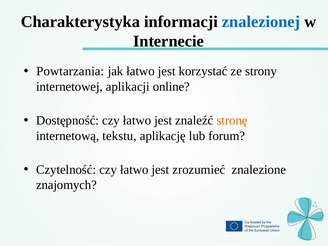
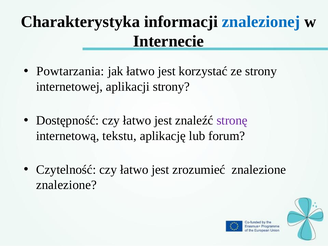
aplikacji online: online -> strony (171, 87)
stronę colour: orange -> purple (232, 120)
znajomych: znajomych -> znalezione (66, 185)
